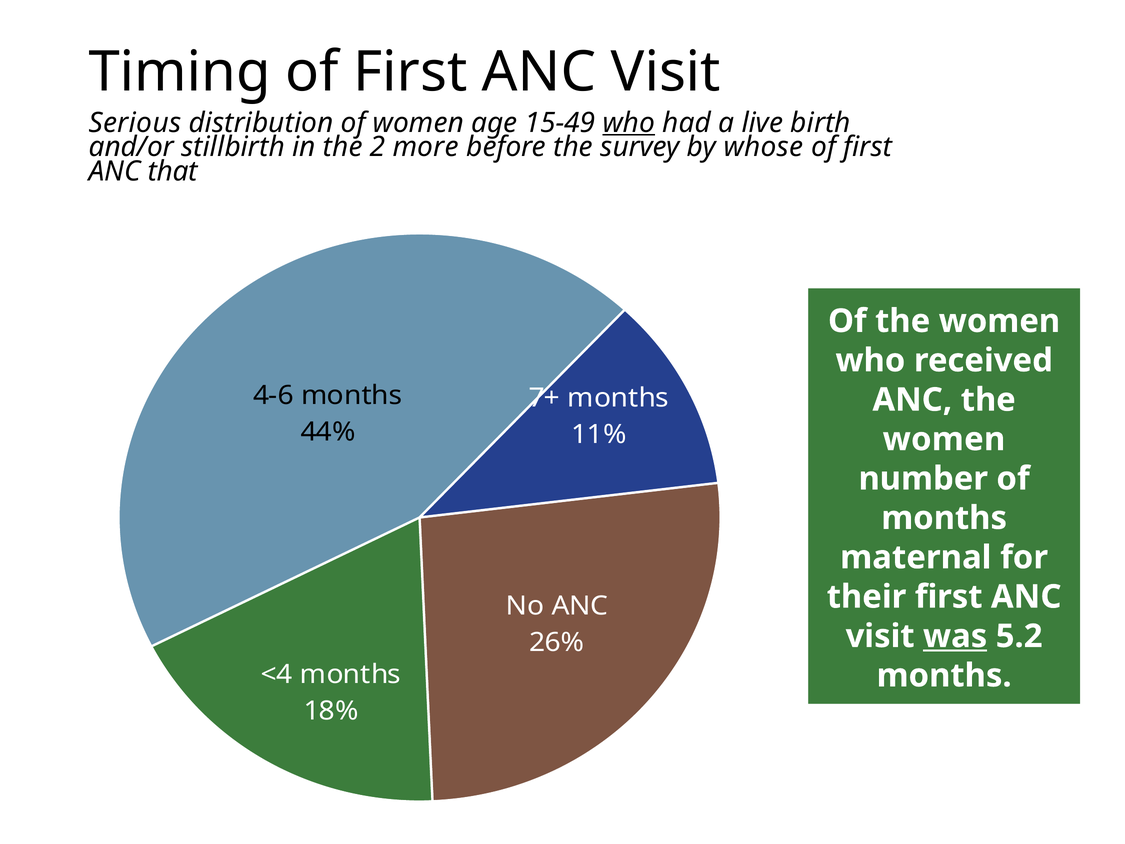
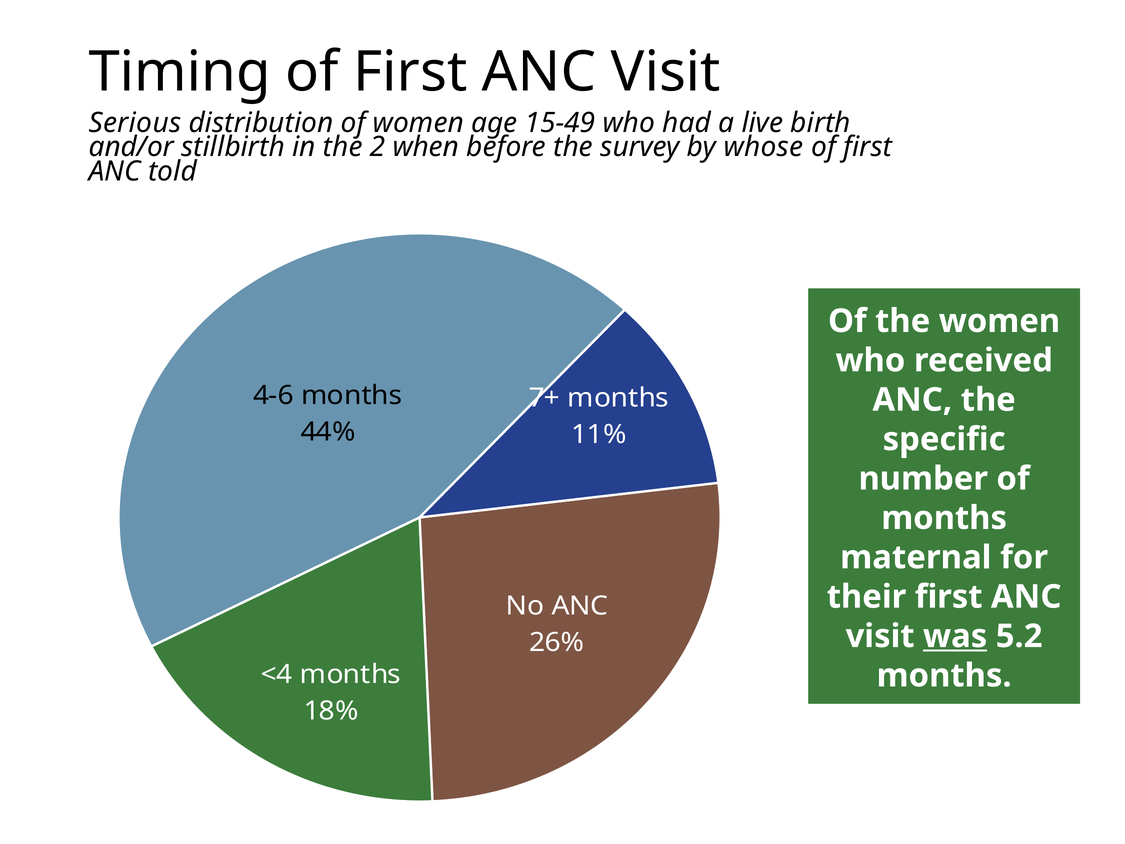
who underline: present -> none (629, 123)
more: more -> when (426, 147)
that: that -> told (173, 171)
women: women -> specific (944, 439)
